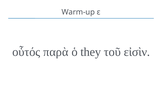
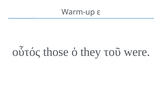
παρὰ: παρὰ -> those (56, 52)
εἰσὶν: εἰσὶν -> were (137, 52)
